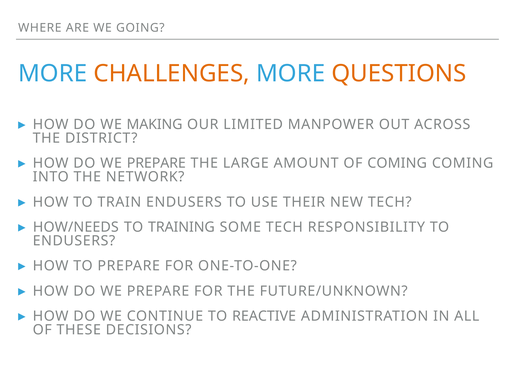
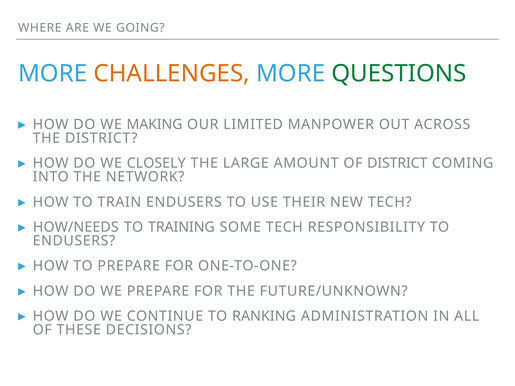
QUESTIONS colour: orange -> green (399, 73)
PREPARE: PREPARE -> CLOSELY (156, 163)
OF COMING: COMING -> DISTRICT (397, 163)
REACTIVE: REACTIVE -> RANKING (264, 316)
